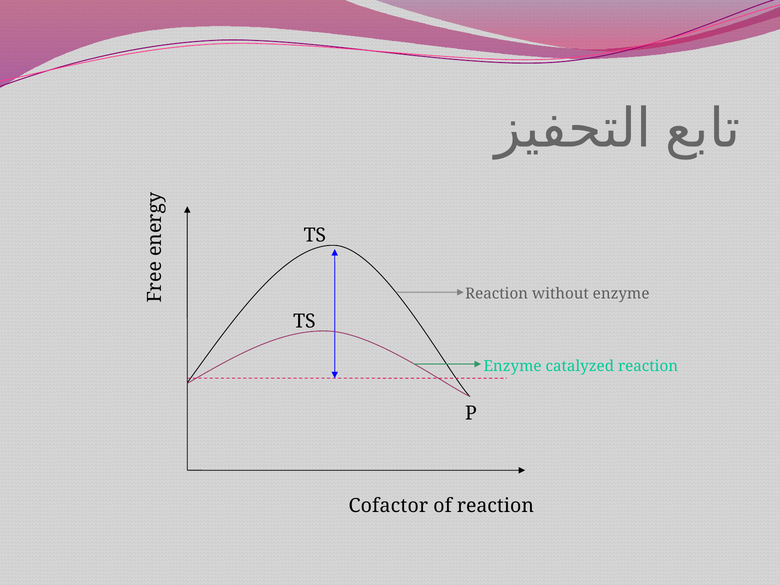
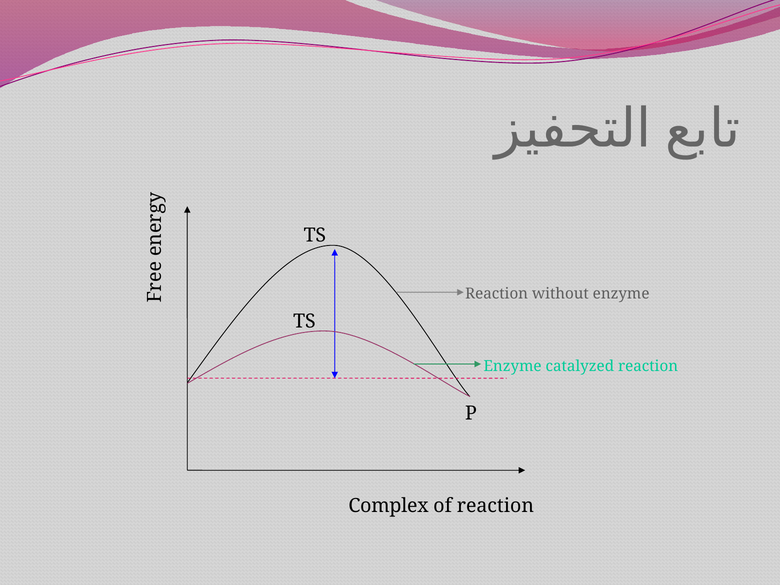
Cofactor: Cofactor -> Complex (389, 506)
